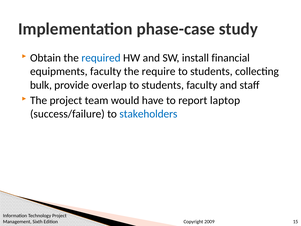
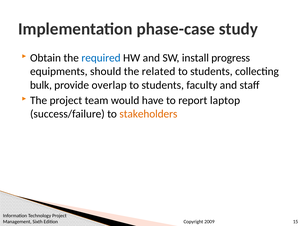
financial: financial -> progress (231, 58)
equipments faculty: faculty -> should (106, 71)
require: require -> related (159, 71)
stakeholders colour: blue -> orange (148, 114)
